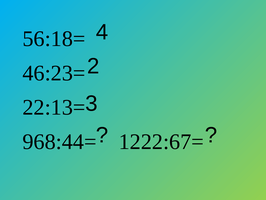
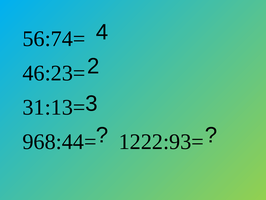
56:18=: 56:18= -> 56:74= (54, 39)
22:13=: 22:13= -> 31:13= (54, 107)
1222:67=: 1222:67= -> 1222:93= (161, 141)
